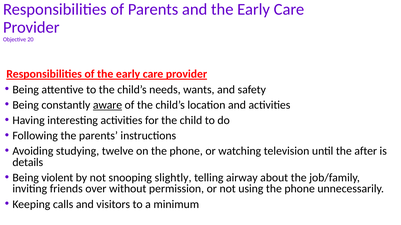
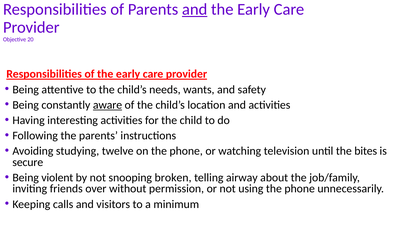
and underline: none -> present (195, 10)
after: after -> bites (366, 151)
details: details -> secure (28, 163)
slightly: slightly -> broken (173, 178)
